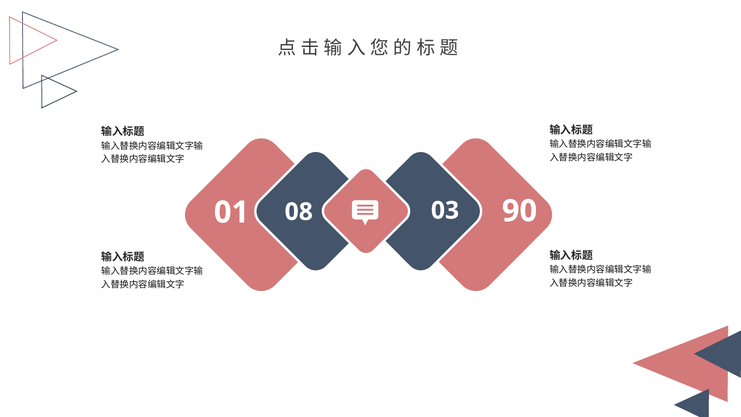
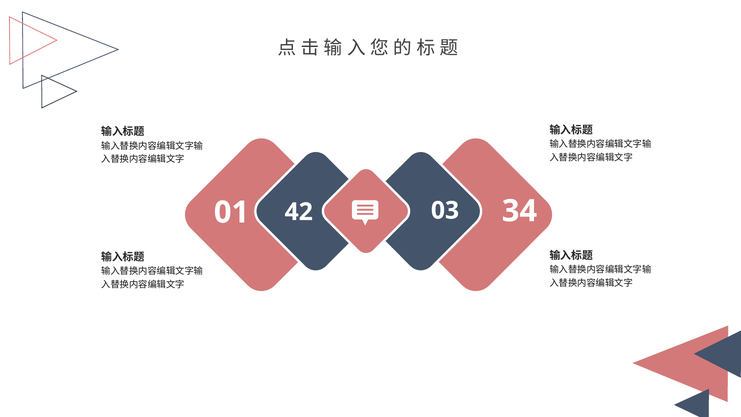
08: 08 -> 42 (299, 212)
90: 90 -> 34 (519, 211)
